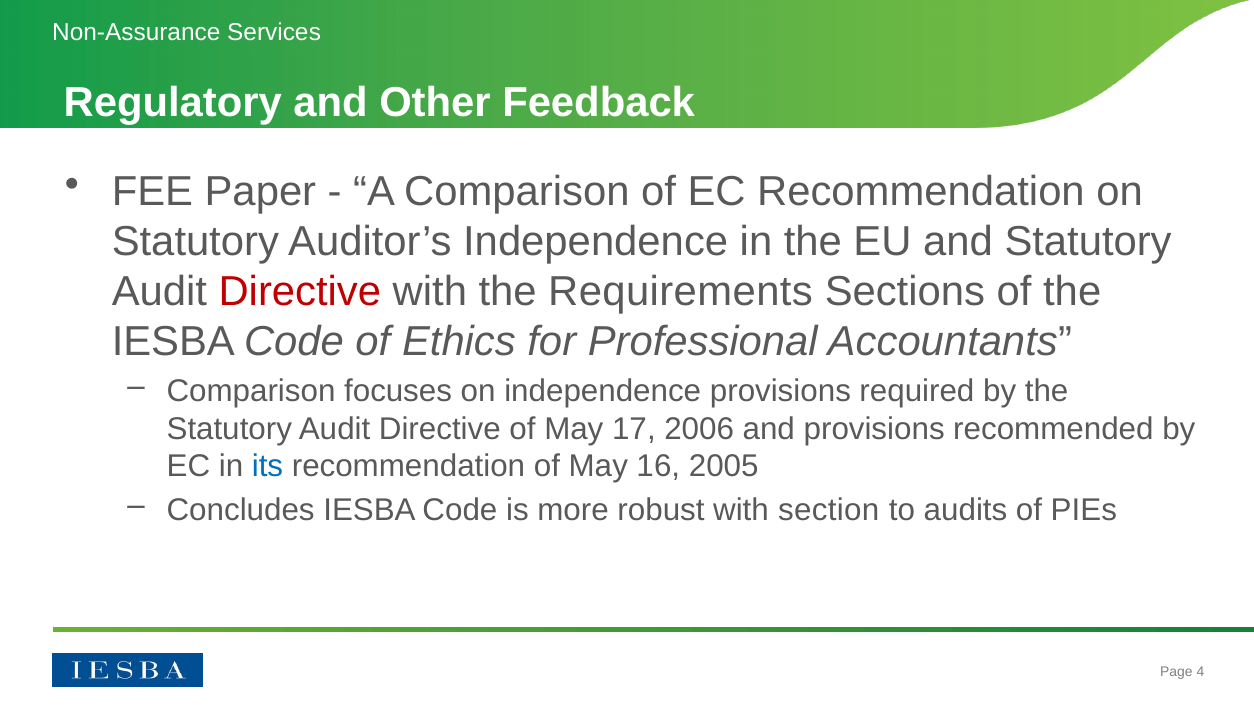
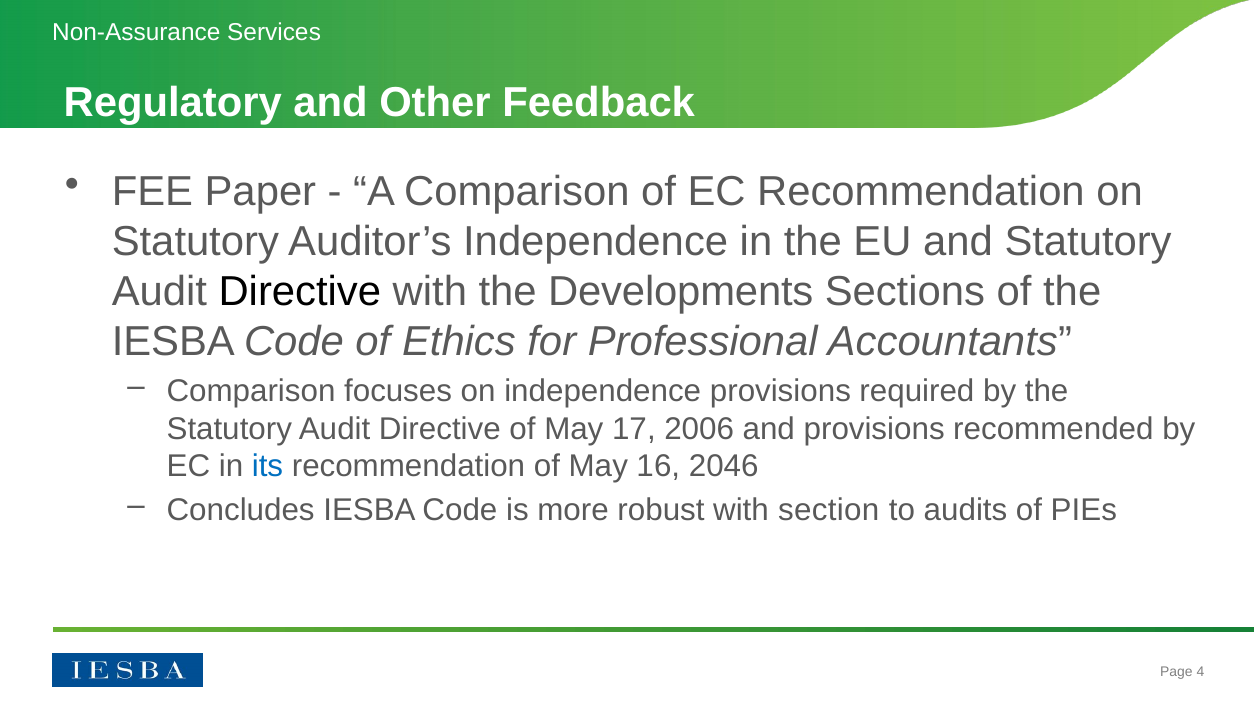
Directive colour: red -> black (300, 291)
Requirements: Requirements -> Developments (681, 291)
2005: 2005 -> 2046 (724, 466)
